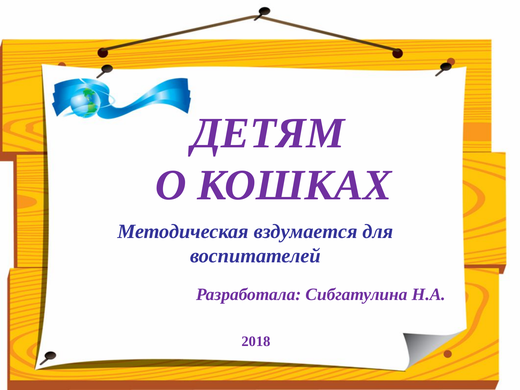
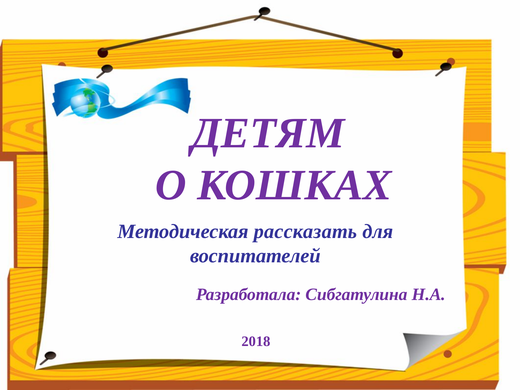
вздумается: вздумается -> рассказать (306, 231)
